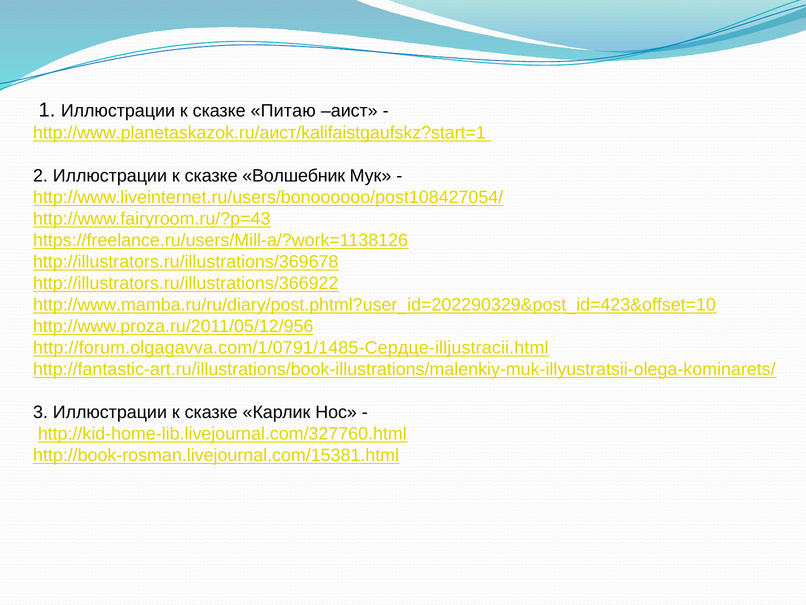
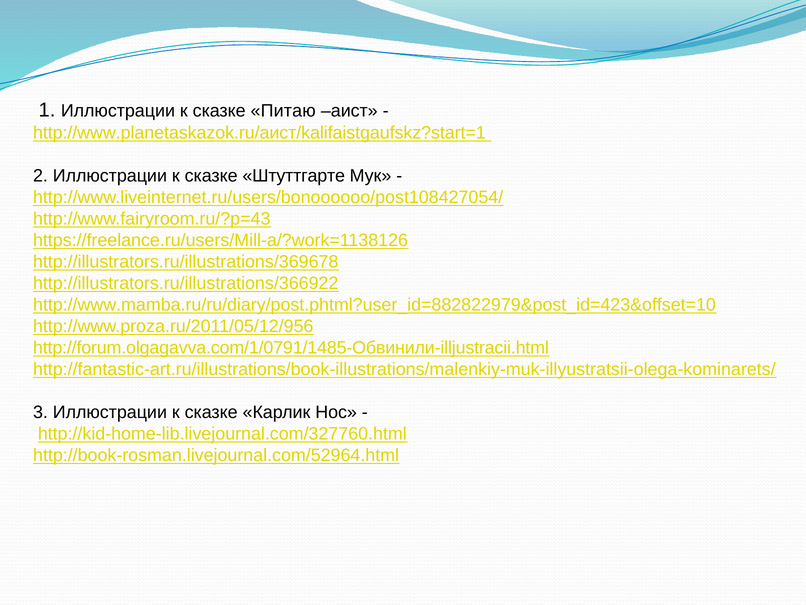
Волшебник: Волшебник -> Штуттгарте (294, 176)
http://www.mamba.ru/ru/diary/post.phtml?user_id=202290329&post_id=423&offset=10: http://www.mamba.ru/ru/diary/post.phtml?user_id=202290329&post_id=423&offset=10 -> http://www.mamba.ru/ru/diary/post.phtml?user_id=882822979&post_id=423&offset=10 (374, 305)
http://forum.olgagavva.com/1/0791/1485-Сердце-illjustracii.html: http://forum.olgagavva.com/1/0791/1485-Сердце-illjustracii.html -> http://forum.olgagavva.com/1/0791/1485-Обвинили-illjustracii.html (291, 348)
http://book-rosman.livejournal.com/15381.html: http://book-rosman.livejournal.com/15381.html -> http://book-rosman.livejournal.com/52964.html (216, 455)
